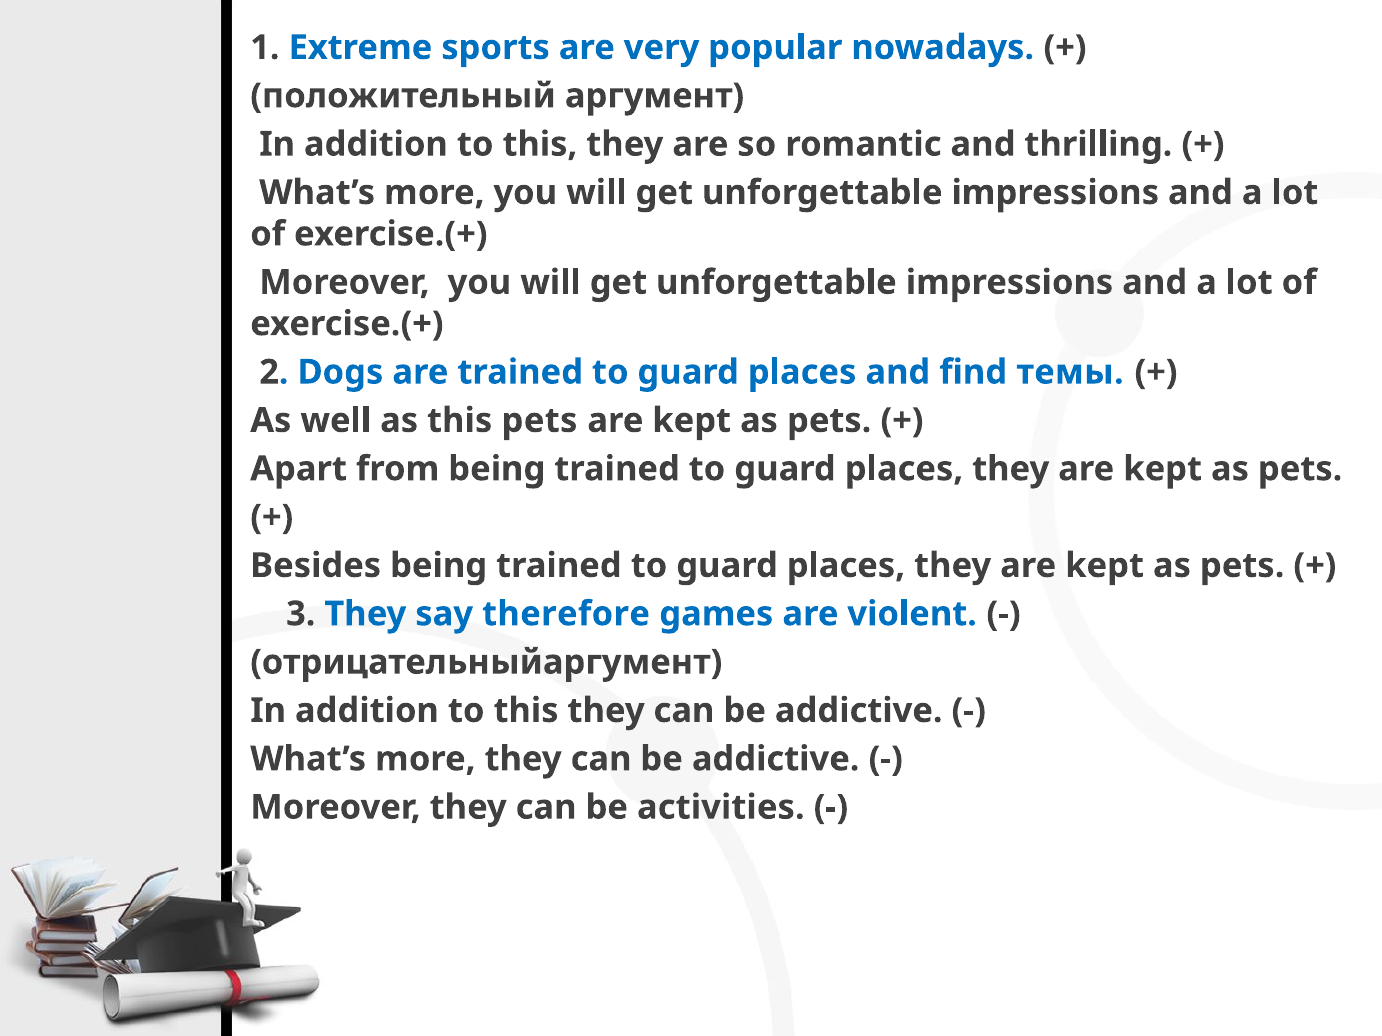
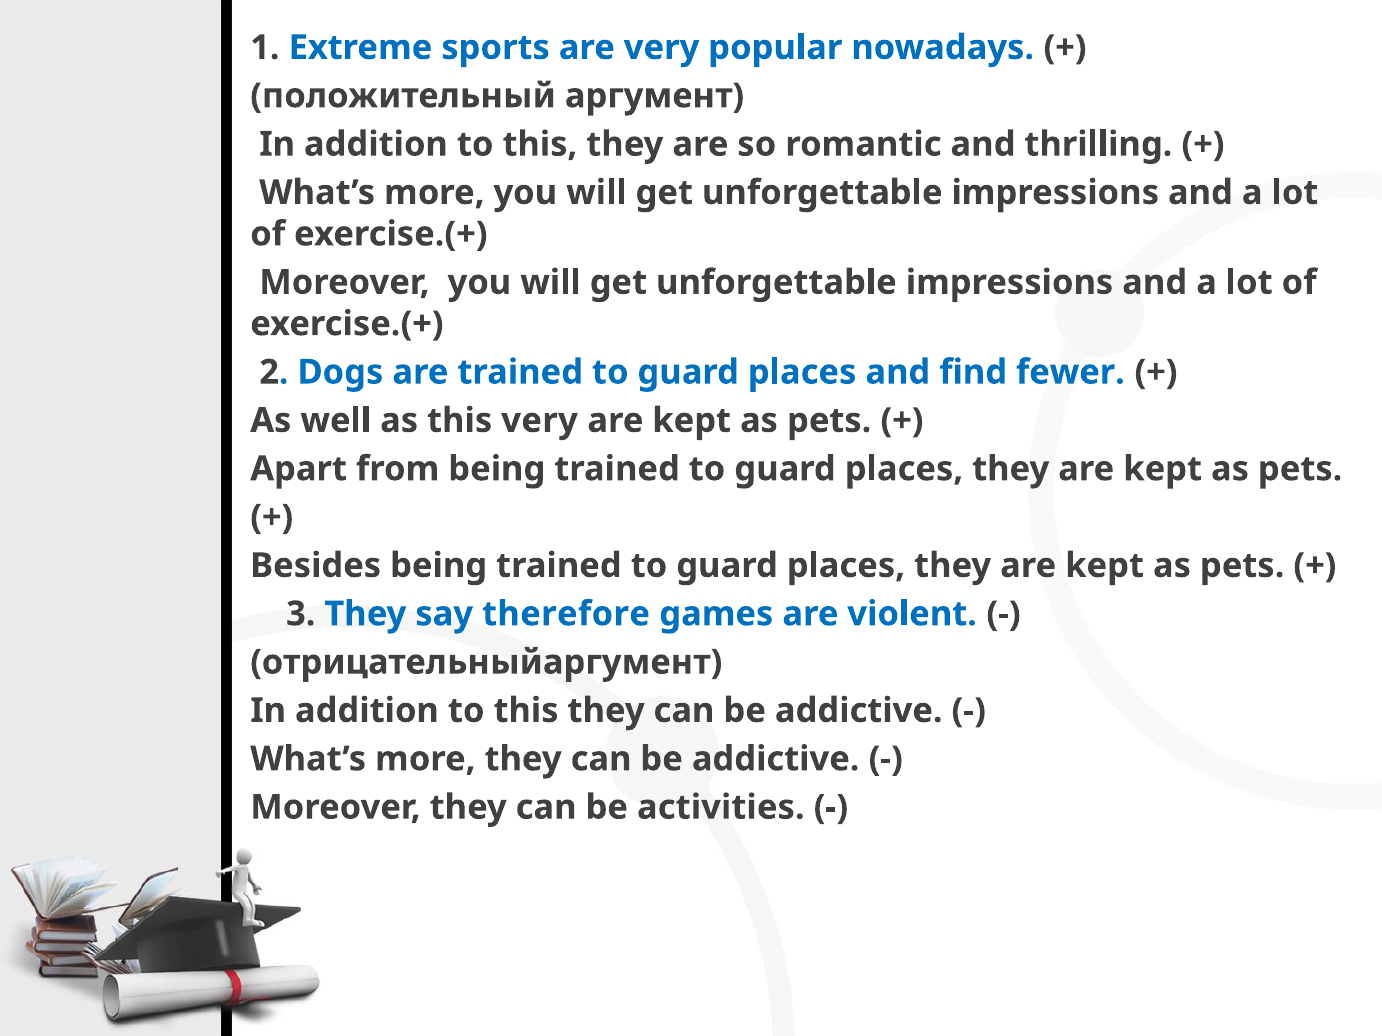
темы: темы -> fewer (1070, 372)
this pets: pets -> very (539, 421)
